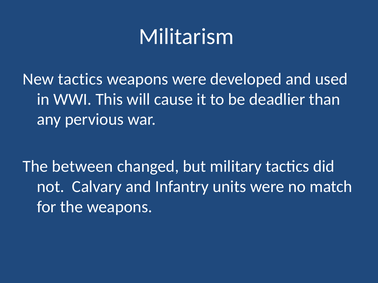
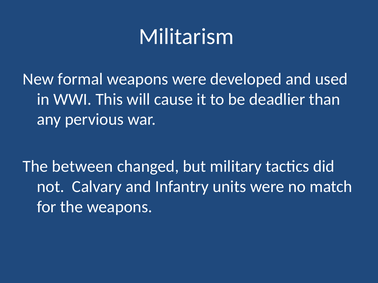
New tactics: tactics -> formal (80, 79)
